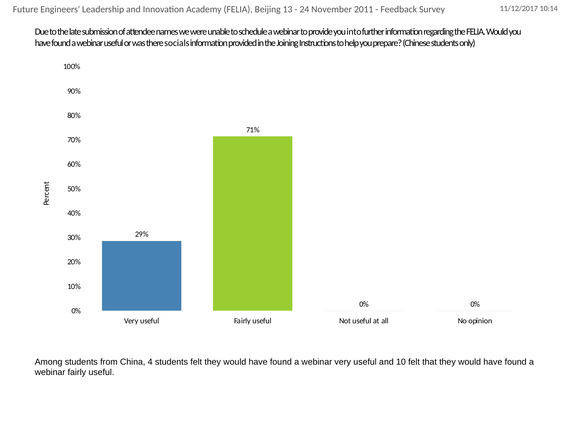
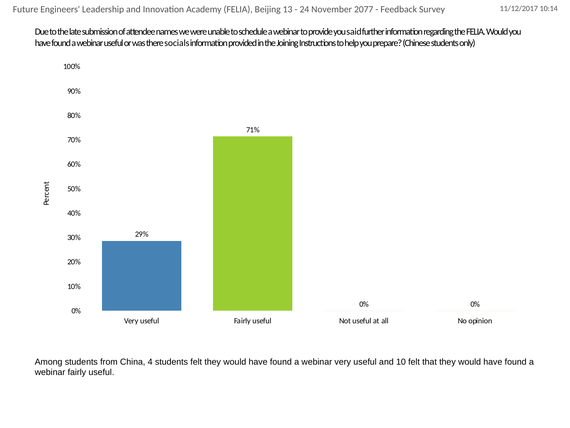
2011: 2011 -> 2077 (364, 9)
into: into -> said (354, 32)
